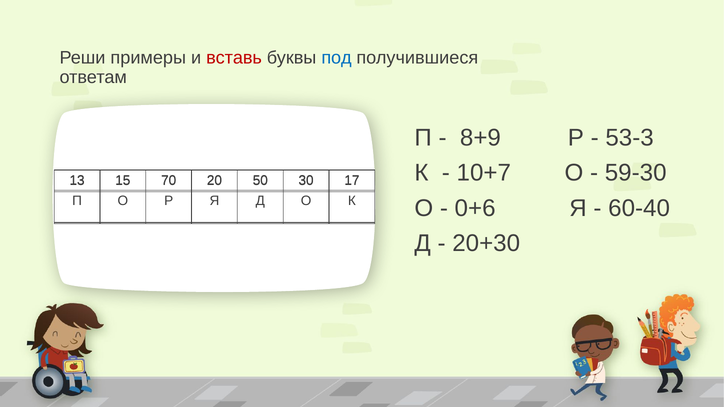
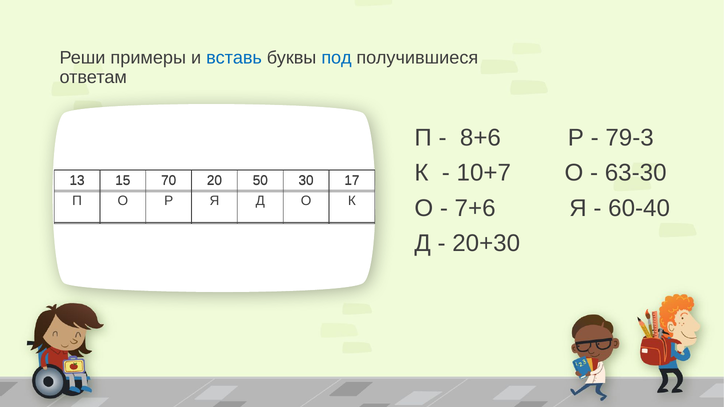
вставь colour: red -> blue (234, 58)
8+9: 8+9 -> 8+6 (480, 138)
53-3: 53-3 -> 79-3 (630, 138)
59-30: 59-30 -> 63-30 (636, 173)
0+6: 0+6 -> 7+6 (475, 208)
